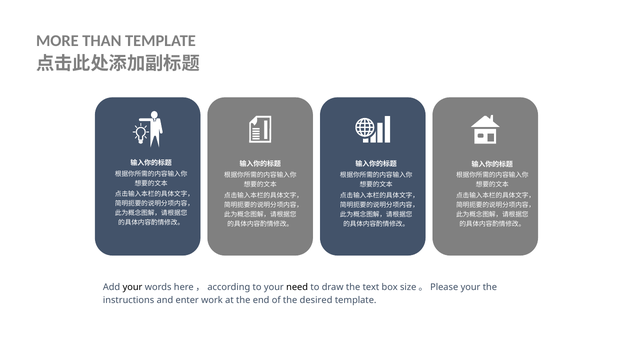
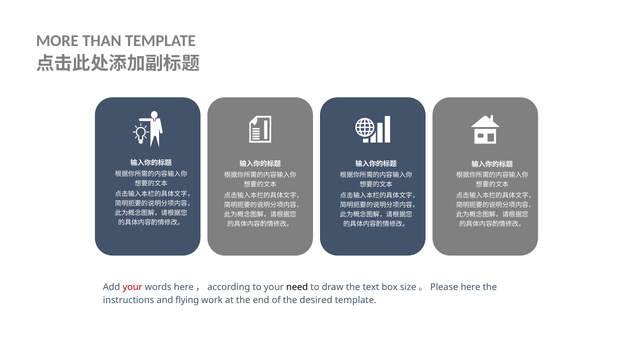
your colour: black -> red (133, 287)
your: your -> here (471, 287)
enter: enter -> flying (187, 300)
